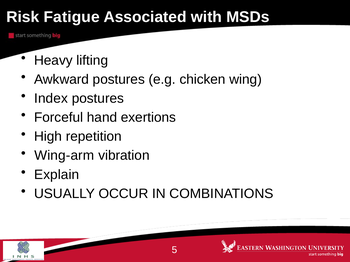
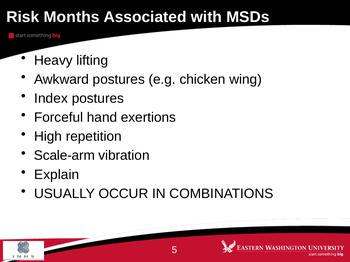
Fatigue: Fatigue -> Months (72, 17)
Wing-arm: Wing-arm -> Scale-arm (64, 156)
